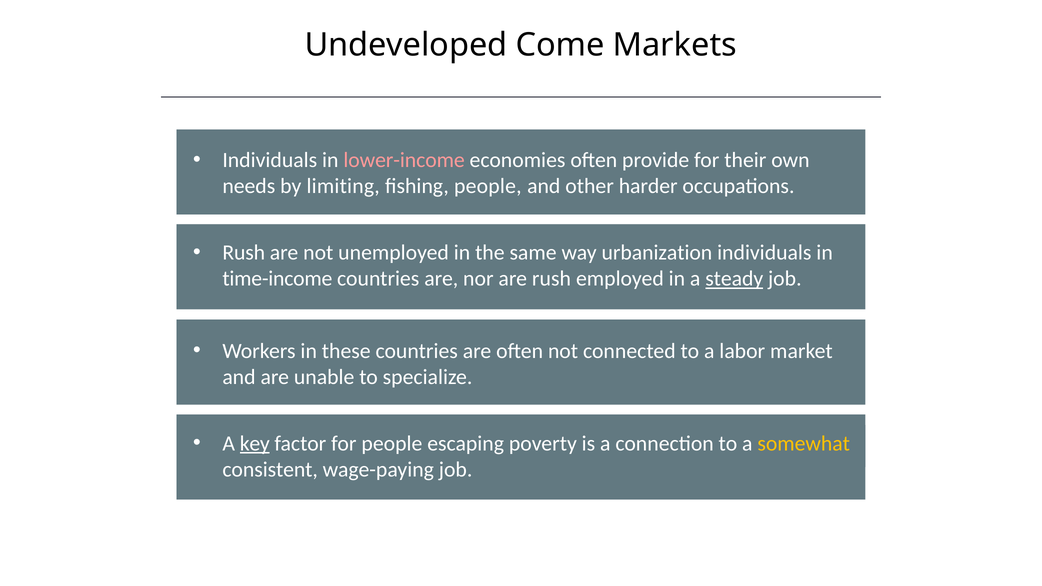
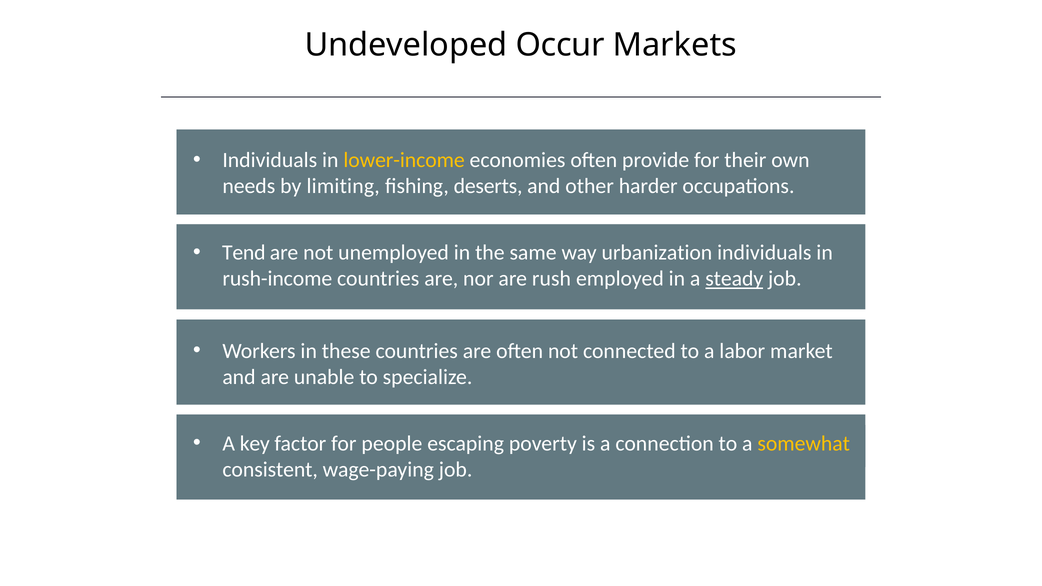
Come: Come -> Occur (560, 45)
lower-income colour: pink -> yellow (404, 160)
fishing people: people -> deserts (488, 186)
Rush: Rush -> Tend (244, 253)
time-income: time-income -> rush-income (277, 279)
key underline: present -> none (255, 443)
